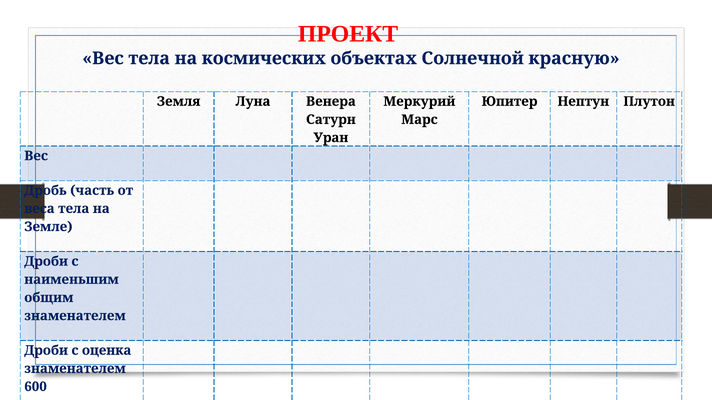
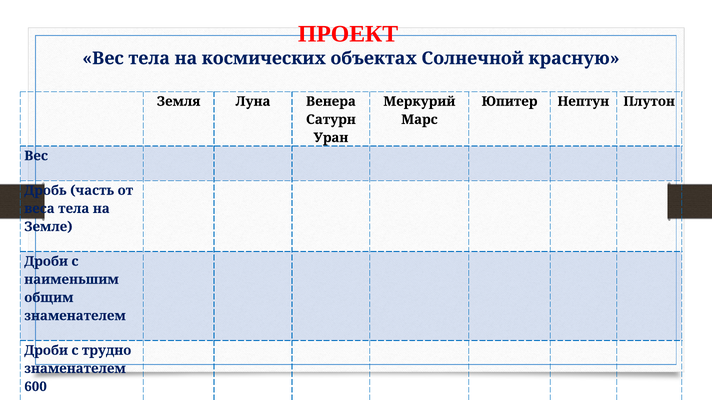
оценка: оценка -> трудно (107, 351)
